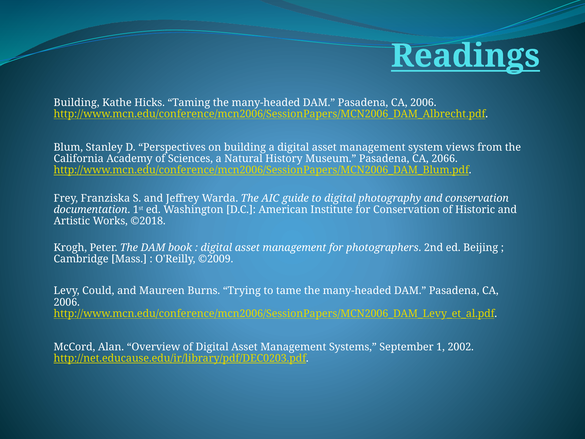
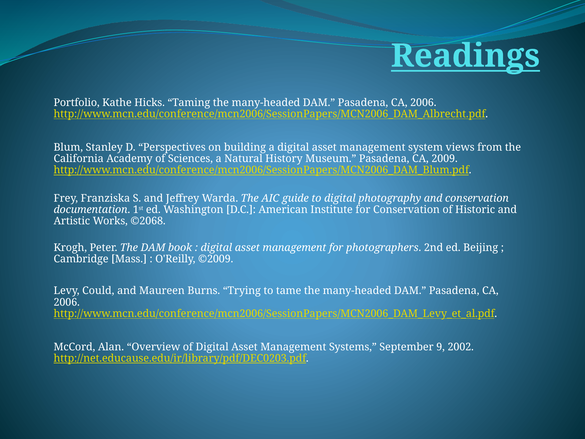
Building: Building -> Portfolio (77, 103)
2066: 2066 -> 2009 (445, 159)
©2018: ©2018 -> ©2068 (148, 221)
1: 1 -> 9 (441, 347)
